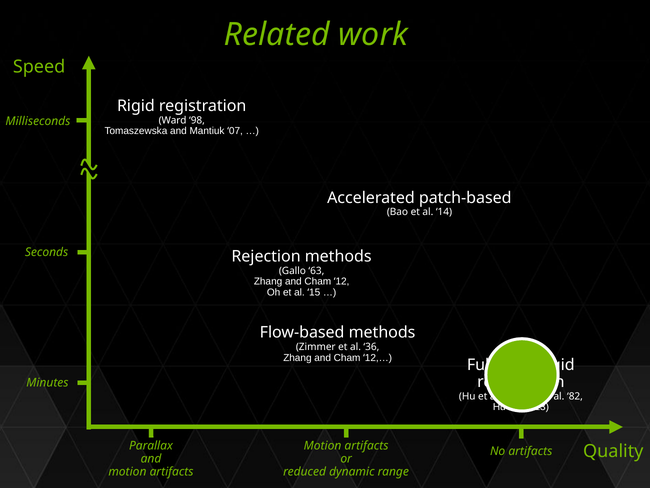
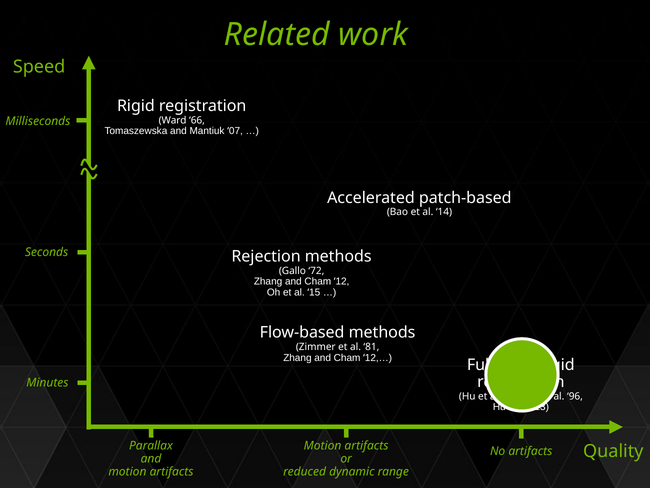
98: 98 -> 66 (197, 120)
63: 63 -> 72 (316, 270)
36: 36 -> 81 (371, 346)
82: 82 -> 96 (575, 396)
